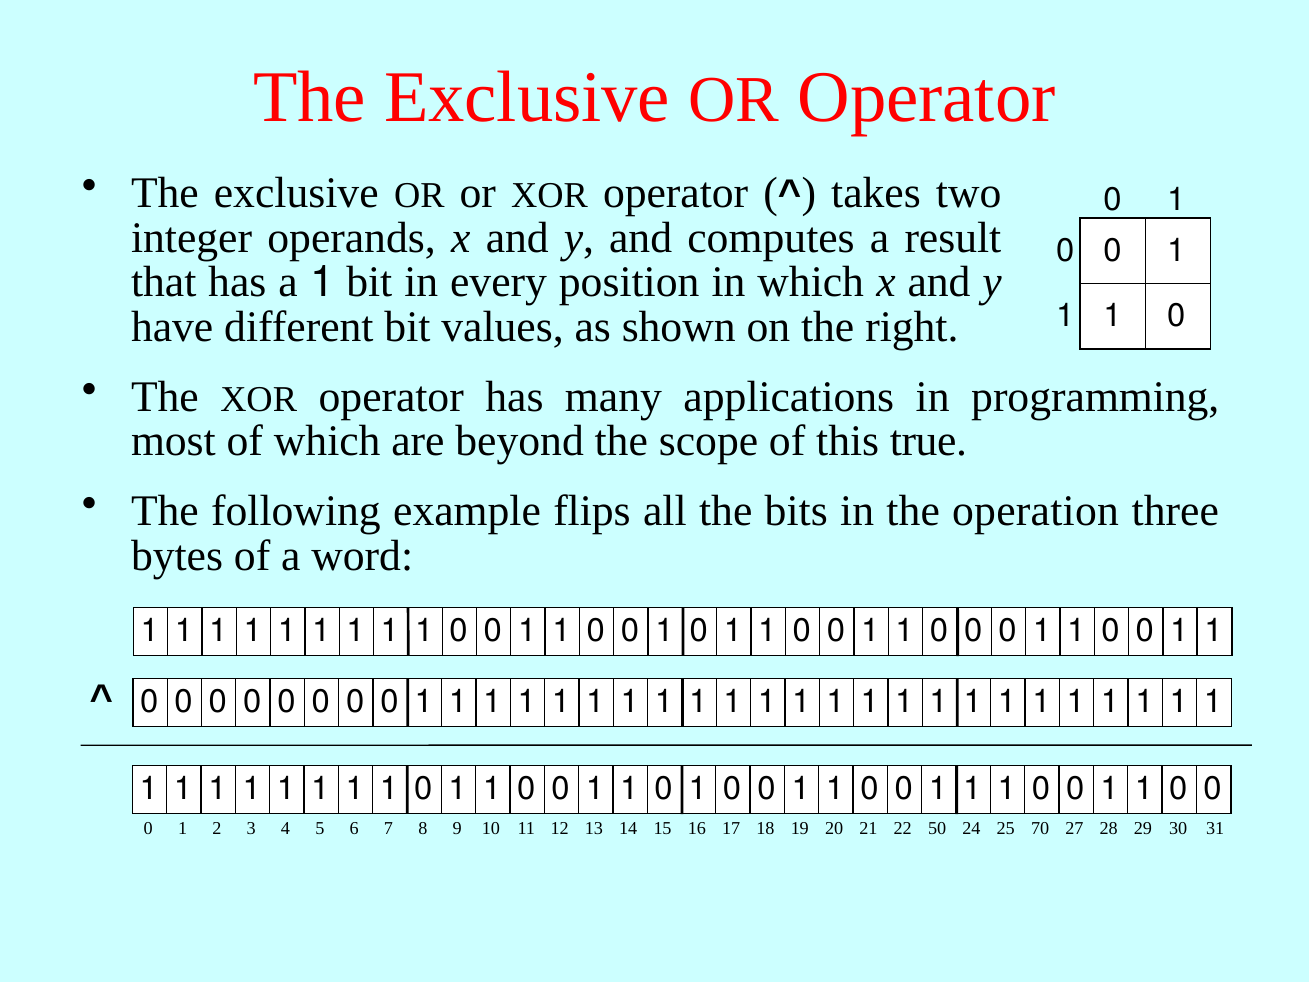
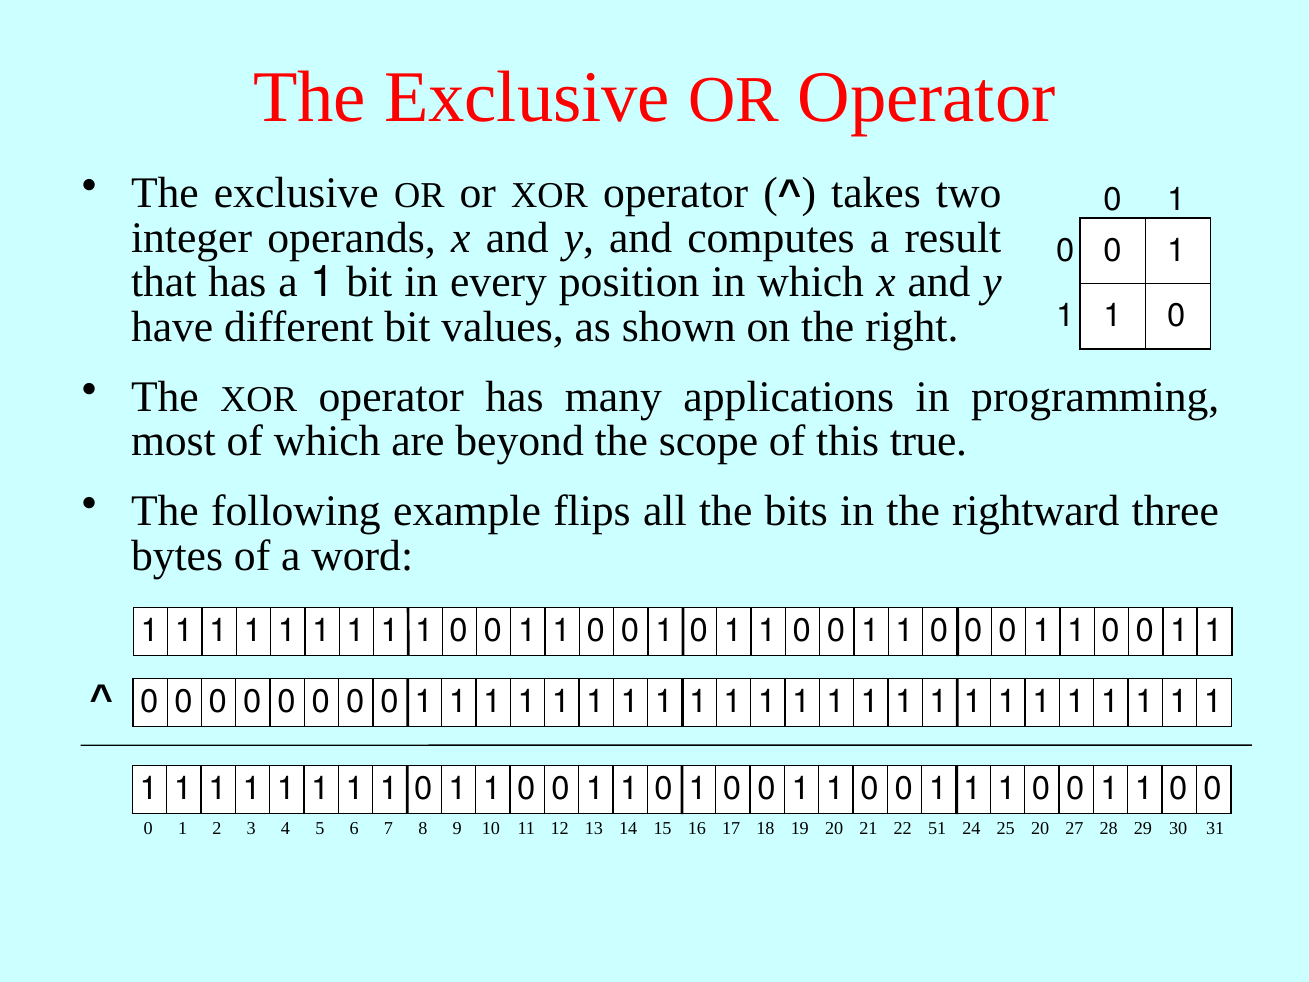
operation: operation -> rightward (1036, 511)
50: 50 -> 51 (937, 828)
25 70: 70 -> 20 (1040, 828)
